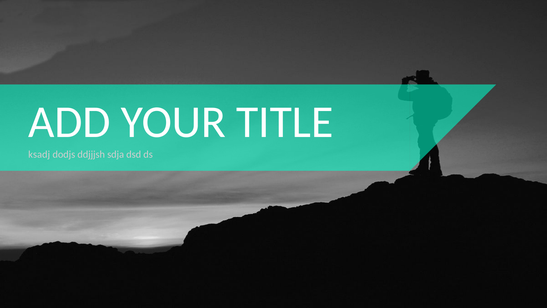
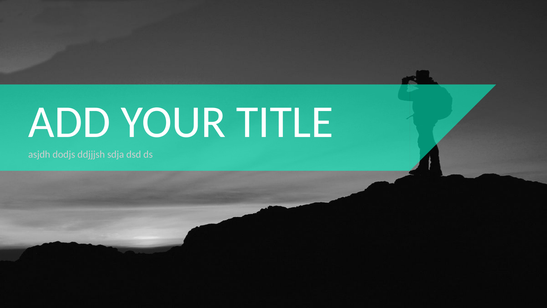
ksadj: ksadj -> asjdh (39, 154)
